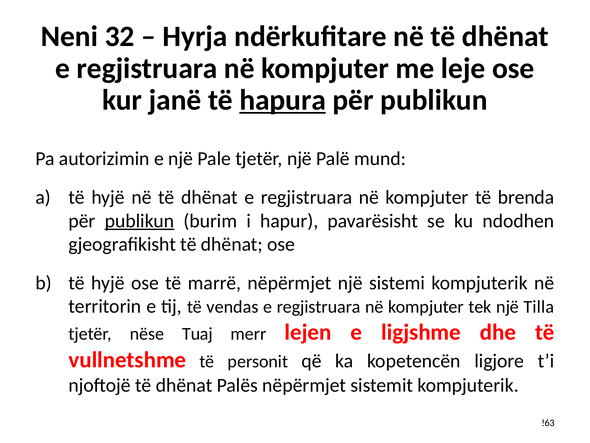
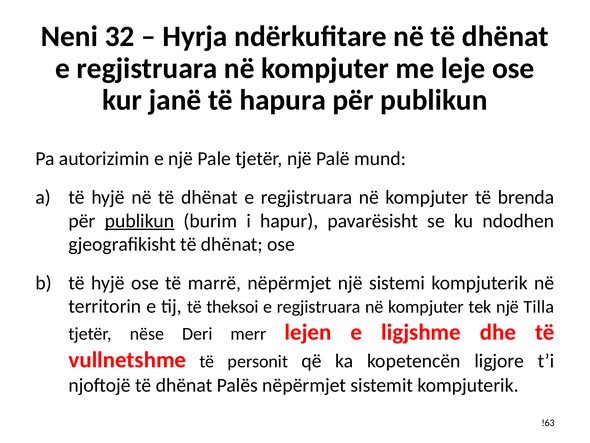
hapura underline: present -> none (283, 100)
vendas: vendas -> theksoi (233, 307)
Tuaj: Tuaj -> Deri (197, 334)
